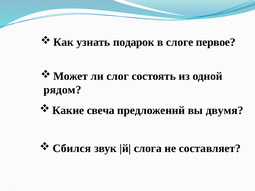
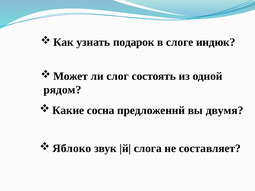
первое: первое -> индюк (216, 42)
свеча: свеча -> сосна (101, 110)
Сбился: Сбился -> Яблоко (72, 149)
